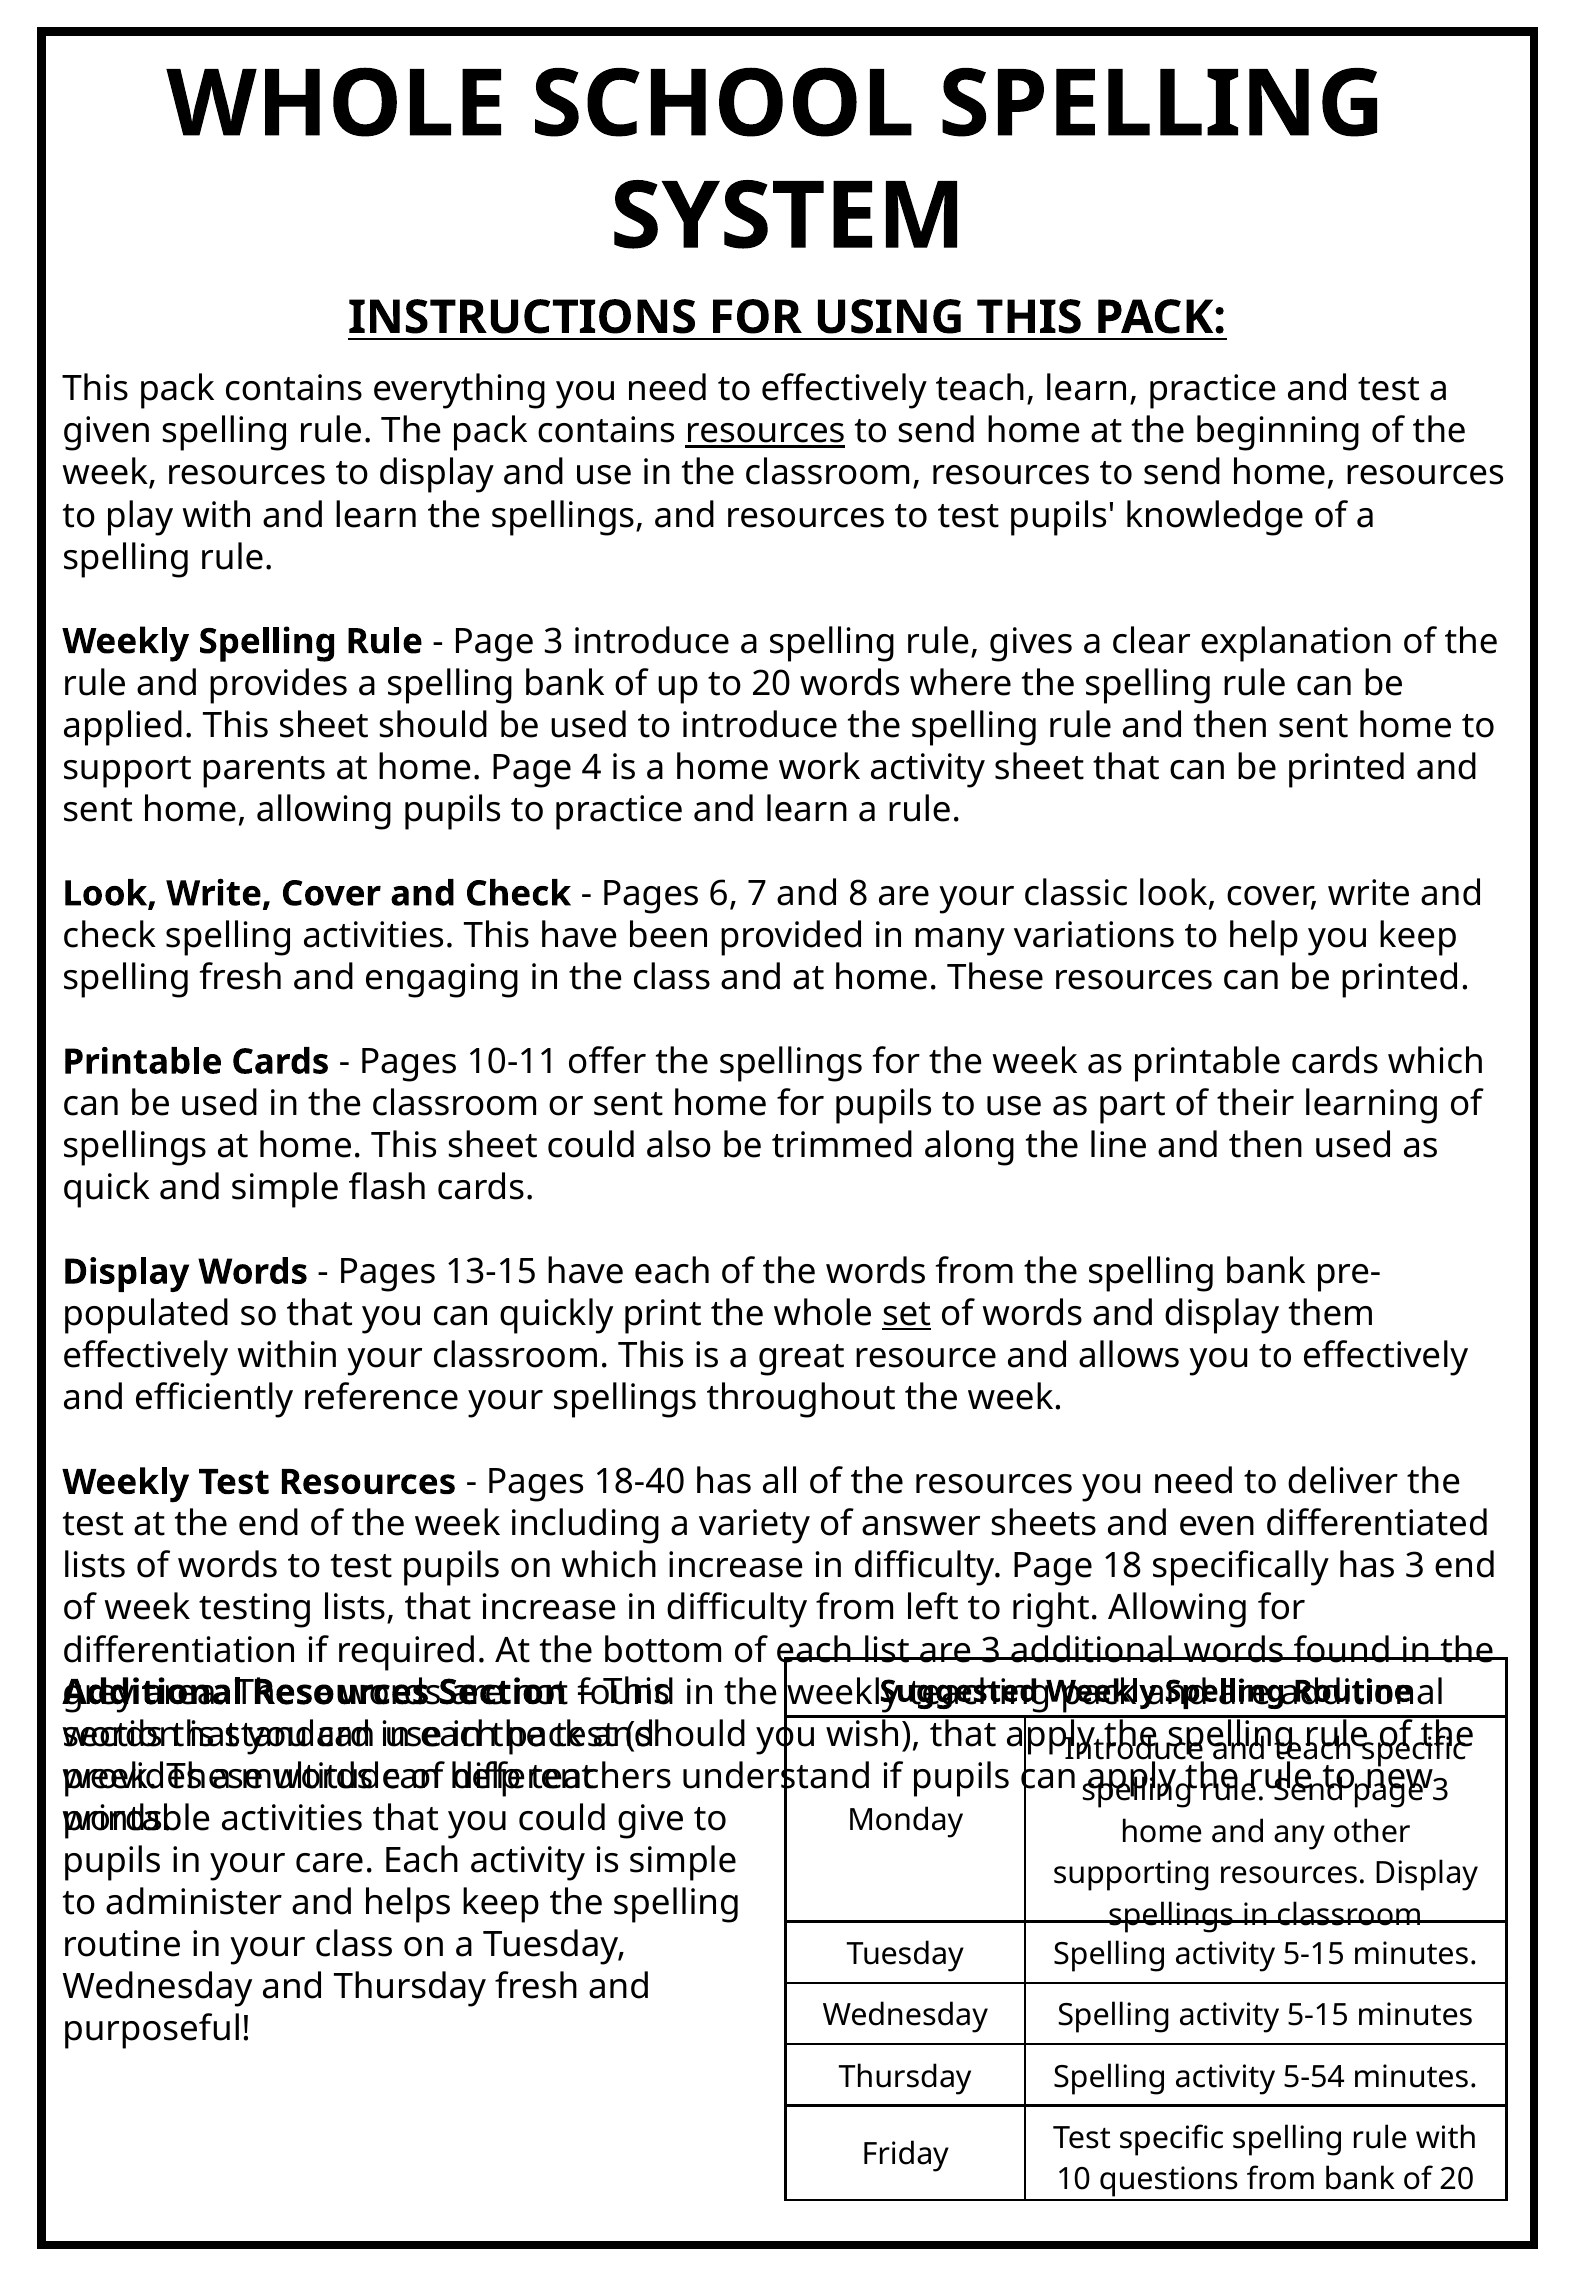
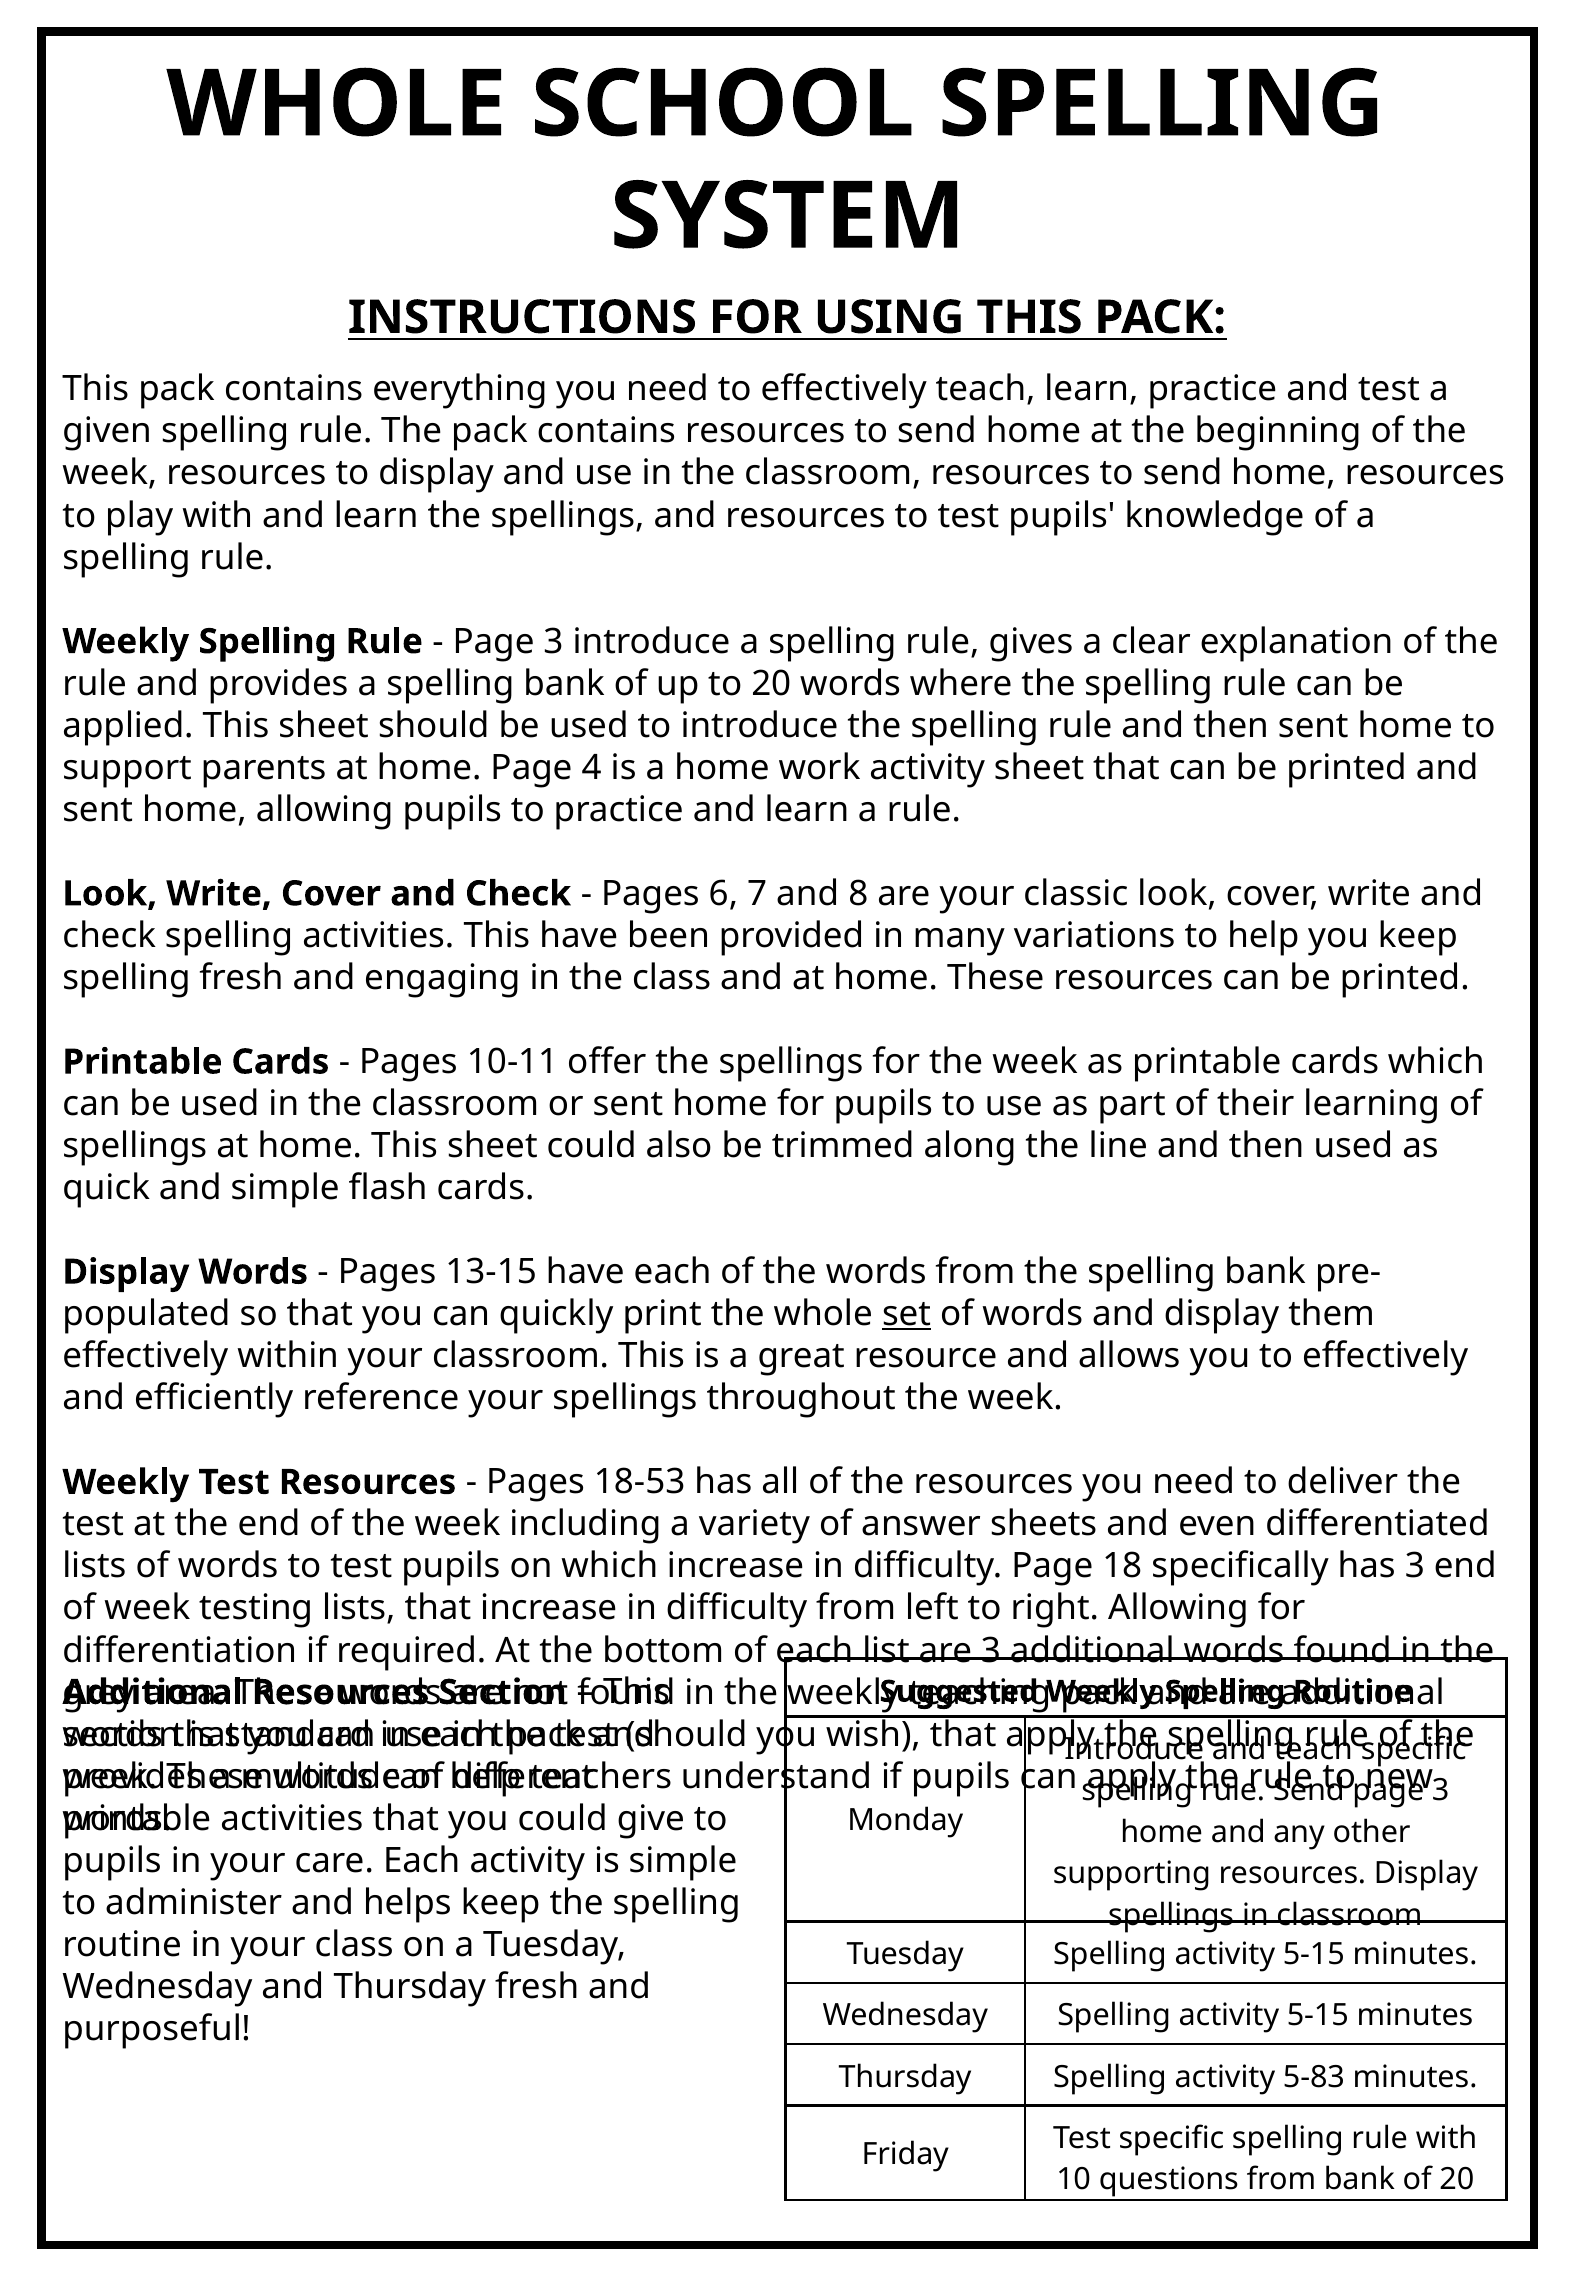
resources underline: present -> none (765, 431)
18-40: 18-40 -> 18-53 (640, 1482)
5-54: 5-54 -> 5-83 (1314, 2077)
